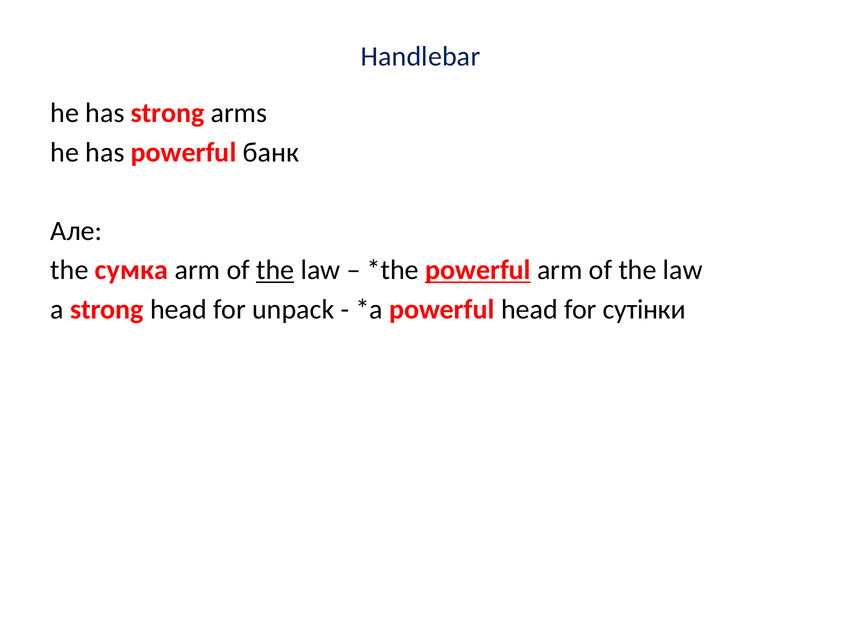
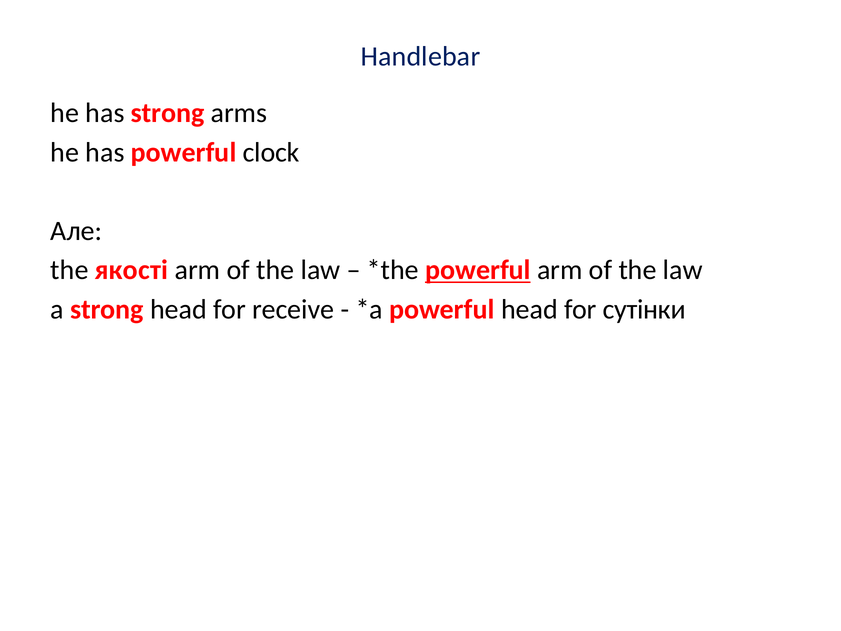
банк: банк -> clock (271, 152)
сумка: сумка -> якості (131, 270)
the underline: present -> none (275, 270)
unpack: unpack -> receive (293, 309)
